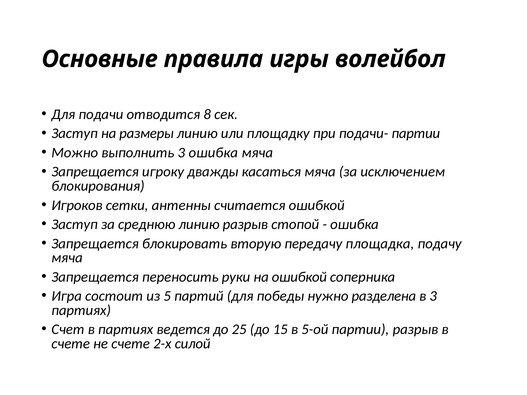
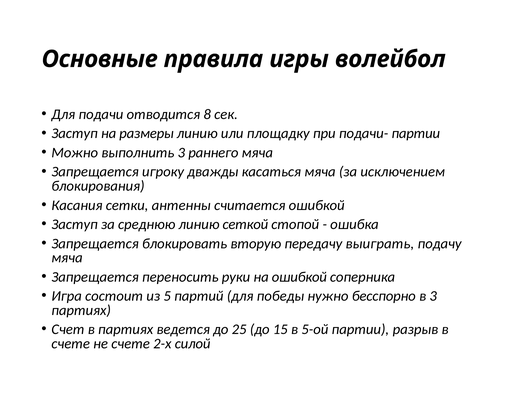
3 ошибка: ошибка -> раннего (213, 153)
Игроков: Игроков -> Касания (77, 205)
линию разрыв: разрыв -> сеткой (245, 224)
площадка: площадка -> выиграть (380, 244)
разделена: разделена -> бесспорно (384, 296)
